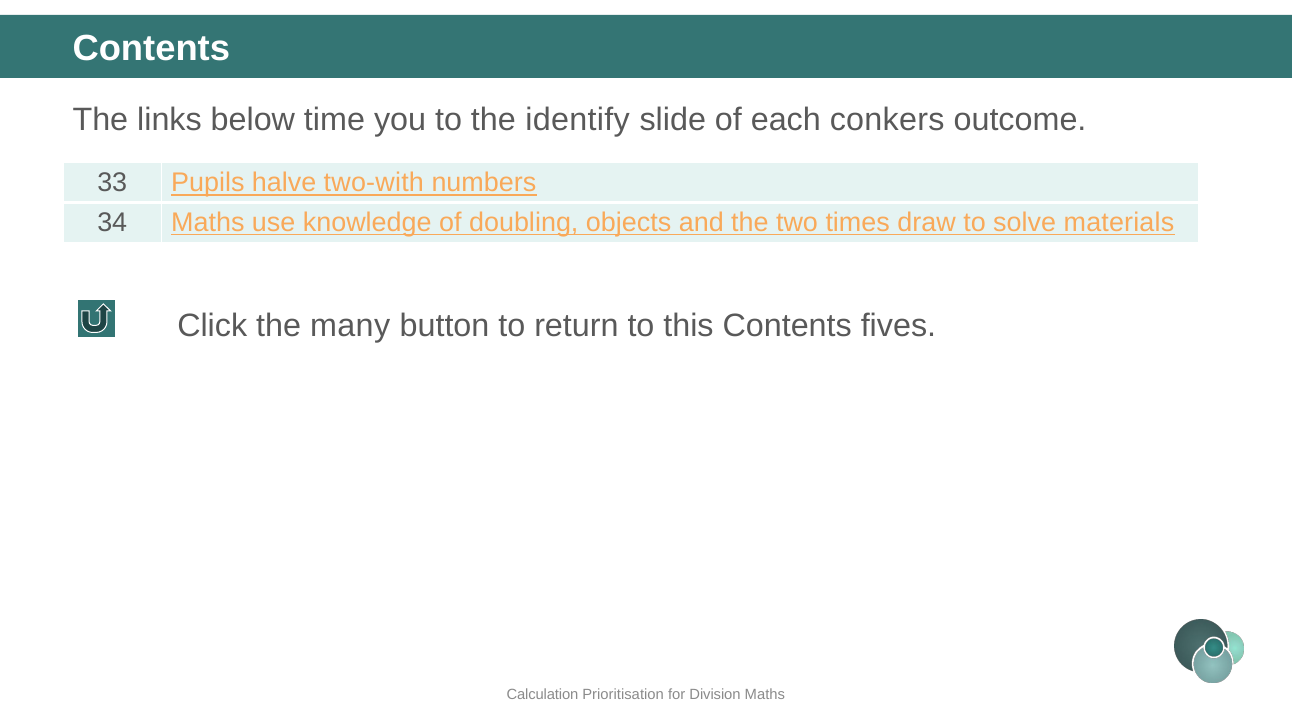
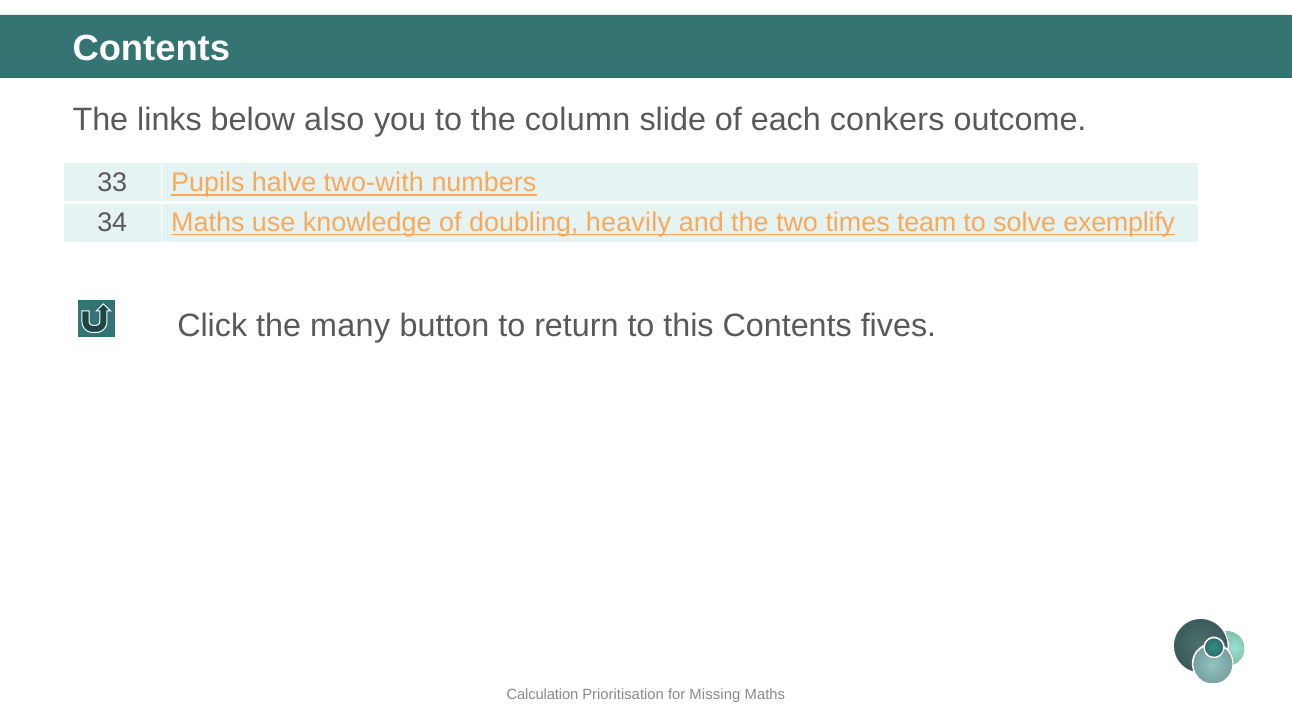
time: time -> also (334, 120)
identify: identify -> column (578, 120)
objects: objects -> heavily (628, 223)
draw: draw -> team (927, 223)
materials: materials -> exemplify (1119, 223)
Division: Division -> Missing (715, 694)
